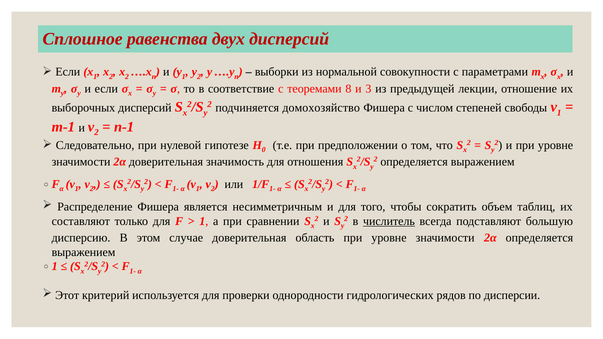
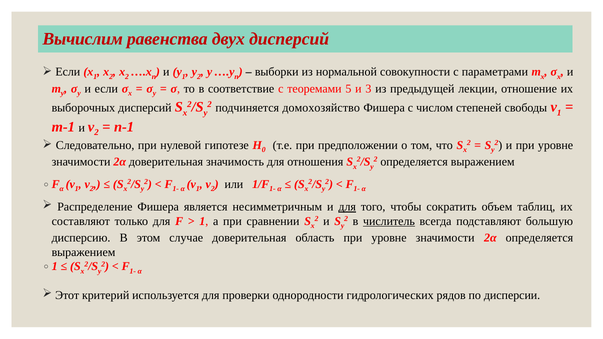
Сплошное: Сплошное -> Вычислим (83, 39)
8: 8 -> 5 (348, 89)
для underline: none -> present (347, 207)
